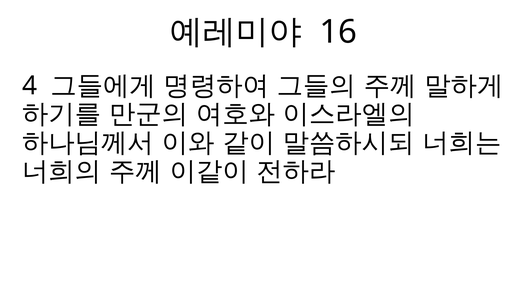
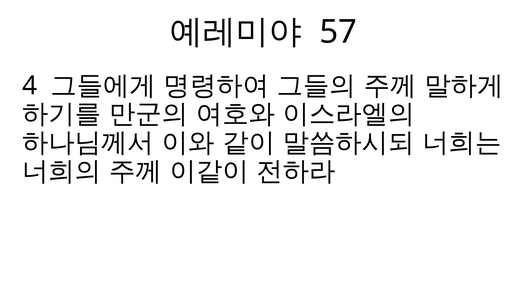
16: 16 -> 57 (338, 32)
